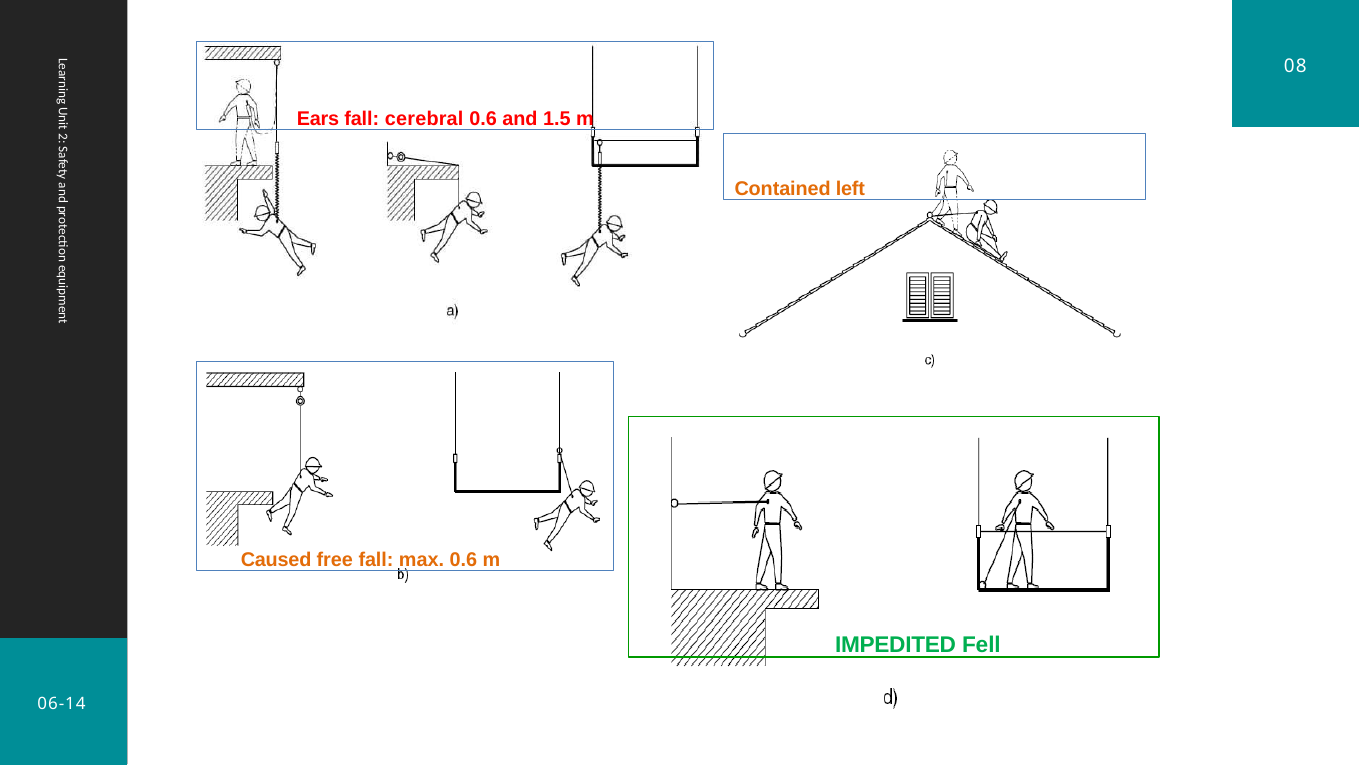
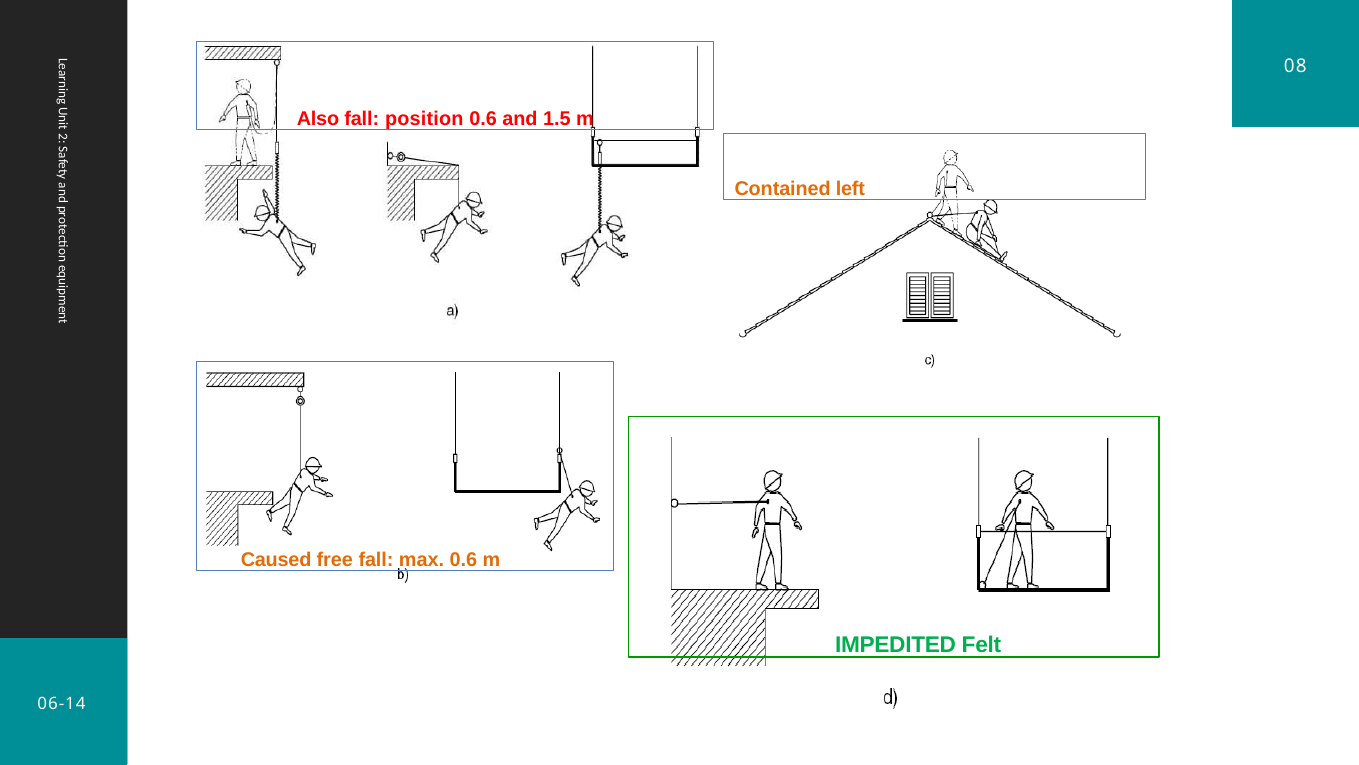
Ears: Ears -> Also (318, 119)
cerebral: cerebral -> position (424, 119)
Fell: Fell -> Felt (981, 645)
